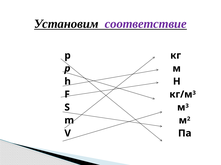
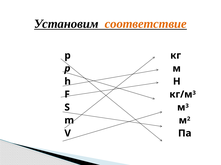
соответствие colour: purple -> orange (146, 24)
